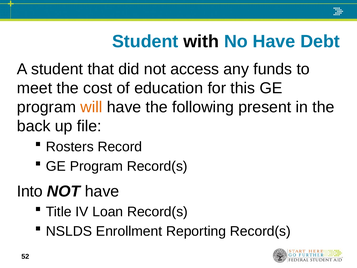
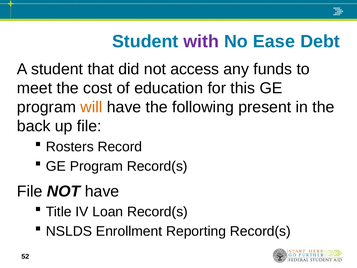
with colour: black -> purple (201, 41)
No Have: Have -> Ease (274, 41)
Into: Into -> File (30, 191)
